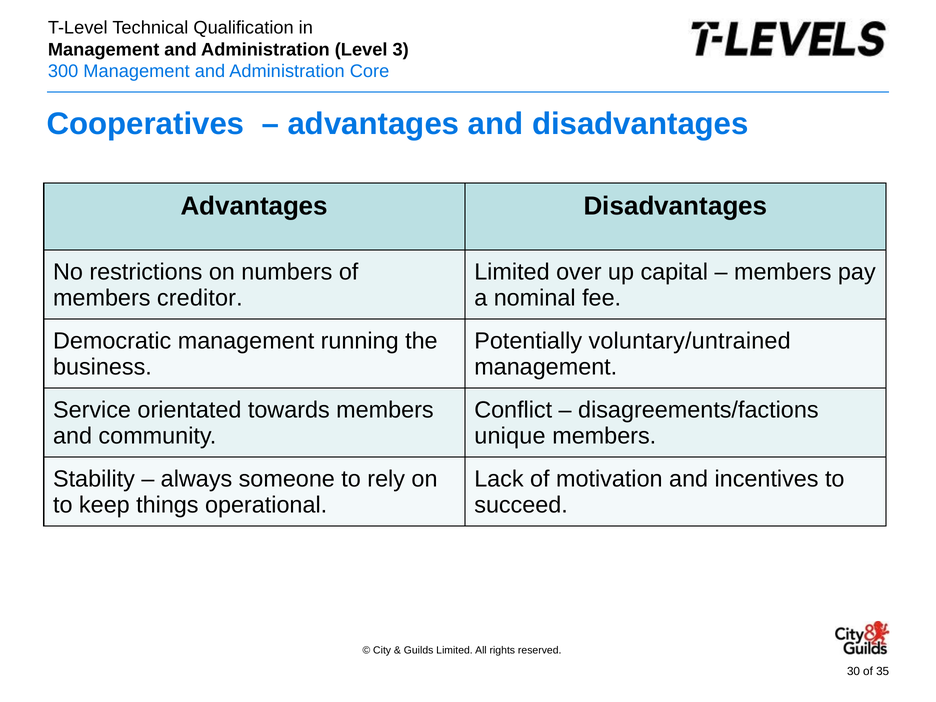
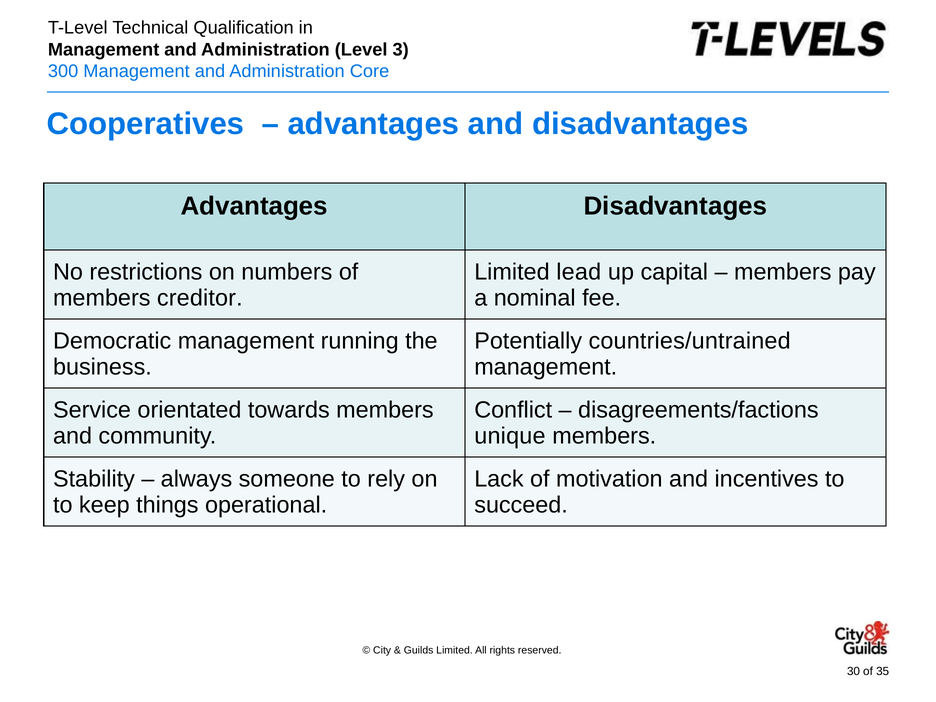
over: over -> lead (579, 272)
voluntary/untrained: voluntary/untrained -> countries/untrained (690, 341)
